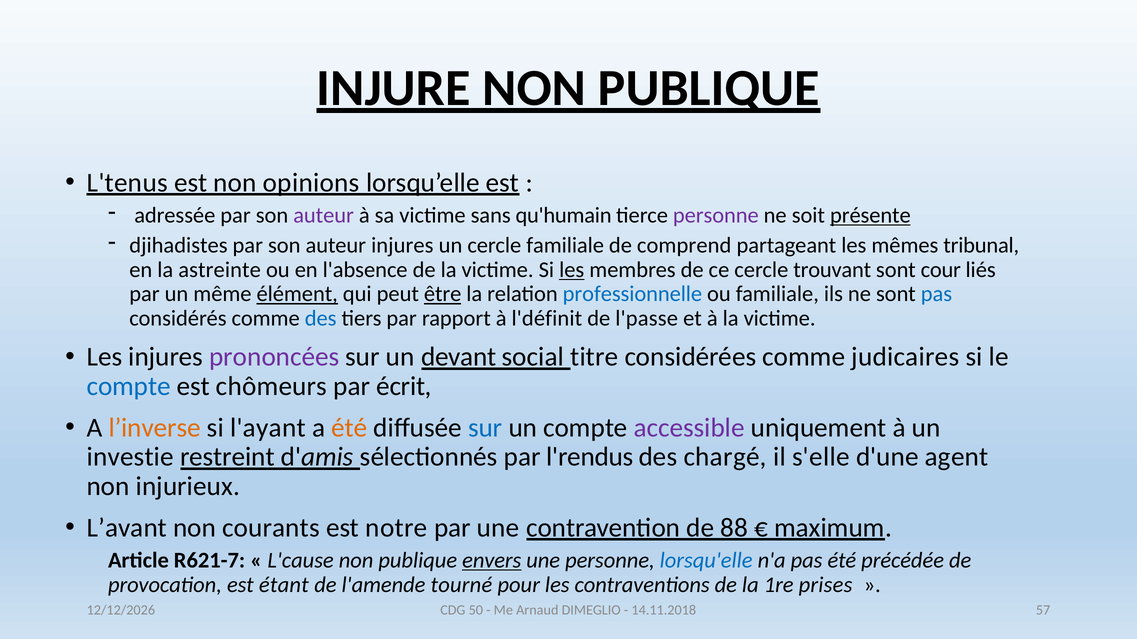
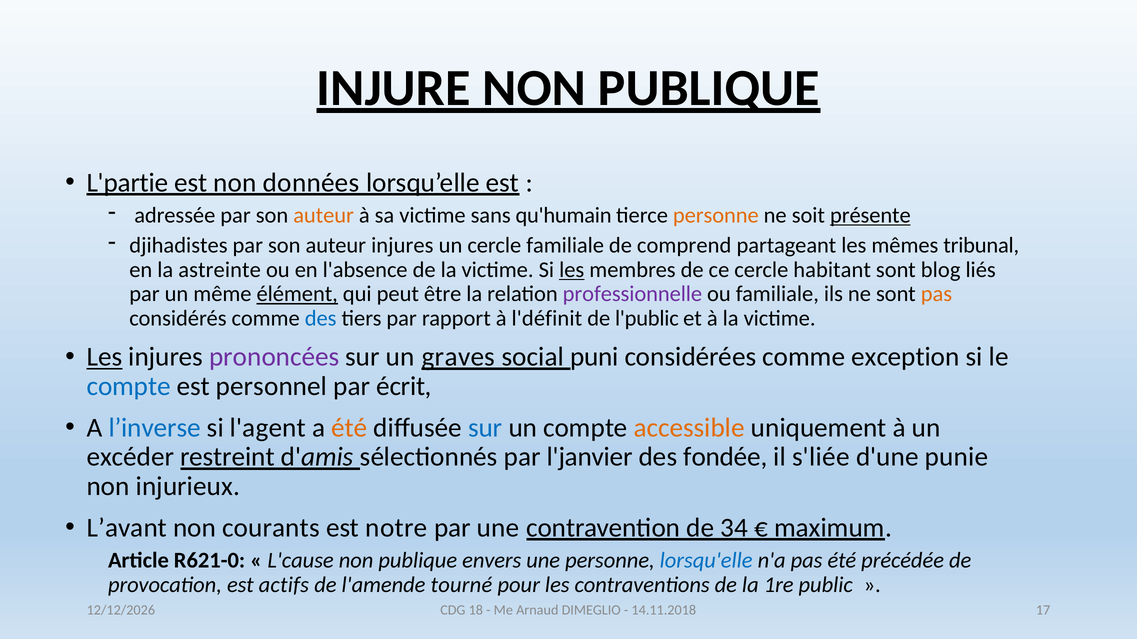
L'tenus: L'tenus -> L'partie (128, 183)
opinions: opinions -> données (311, 183)
auteur colour: purple -> orange (324, 215)
personne colour: purple -> orange (716, 215)
trouvant: trouvant -> habitant (832, 270)
cour: cour -> blog (941, 270)
être underline: present -> none (443, 294)
professionnelle colour: blue -> purple (632, 294)
pas colour: blue -> orange (936, 294)
l'passe: l'passe -> l'public (647, 319)
Les underline: none -> present (104, 357)
devant: devant -> graves (458, 357)
titre: titre -> puni (595, 357)
judicaires: judicaires -> exception (905, 357)
chômeurs: chômeurs -> personnel (272, 387)
l’inverse colour: orange -> blue (155, 428)
l'ayant: l'ayant -> l'agent (268, 428)
accessible colour: purple -> orange (689, 428)
investie: investie -> excéder (130, 457)
l'rendus: l'rendus -> l'janvier (590, 457)
chargé: chargé -> fondée (725, 457)
s'elle: s'elle -> s'liée (821, 457)
agent: agent -> punie (957, 457)
88: 88 -> 34 (734, 528)
R621-7: R621-7 -> R621-0 (209, 561)
envers underline: present -> none (492, 561)
étant: étant -> actifs (284, 585)
prises: prises -> public (826, 585)
50: 50 -> 18 (476, 611)
57: 57 -> 17 (1043, 611)
